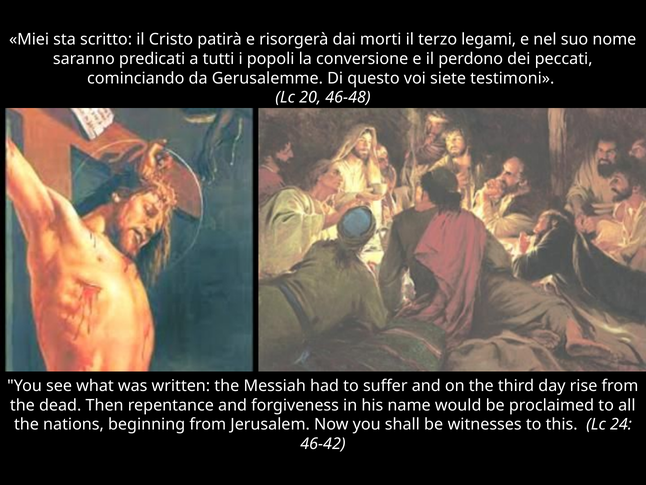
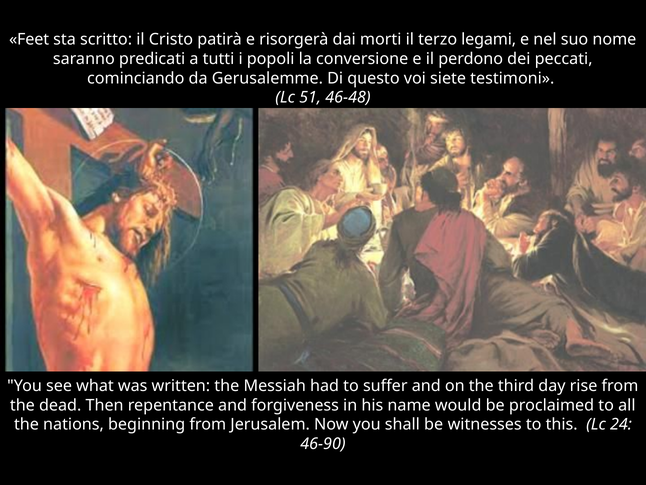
Miei: Miei -> Feet (29, 39)
20: 20 -> 51 (310, 97)
46-42: 46-42 -> 46-90 (323, 444)
